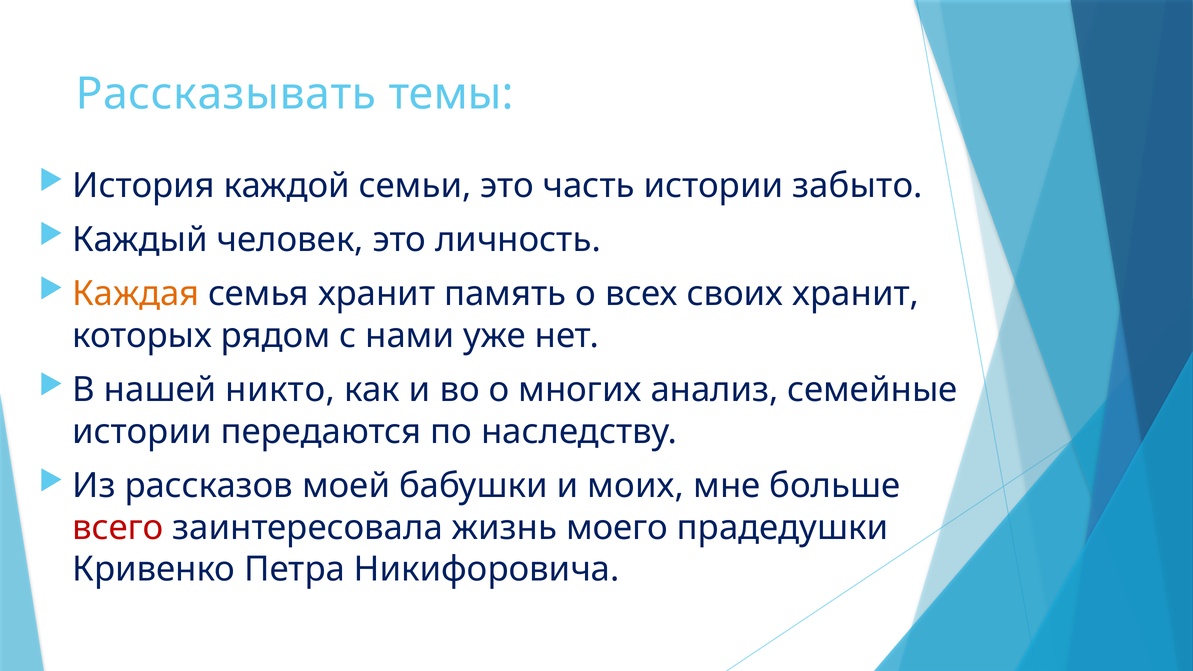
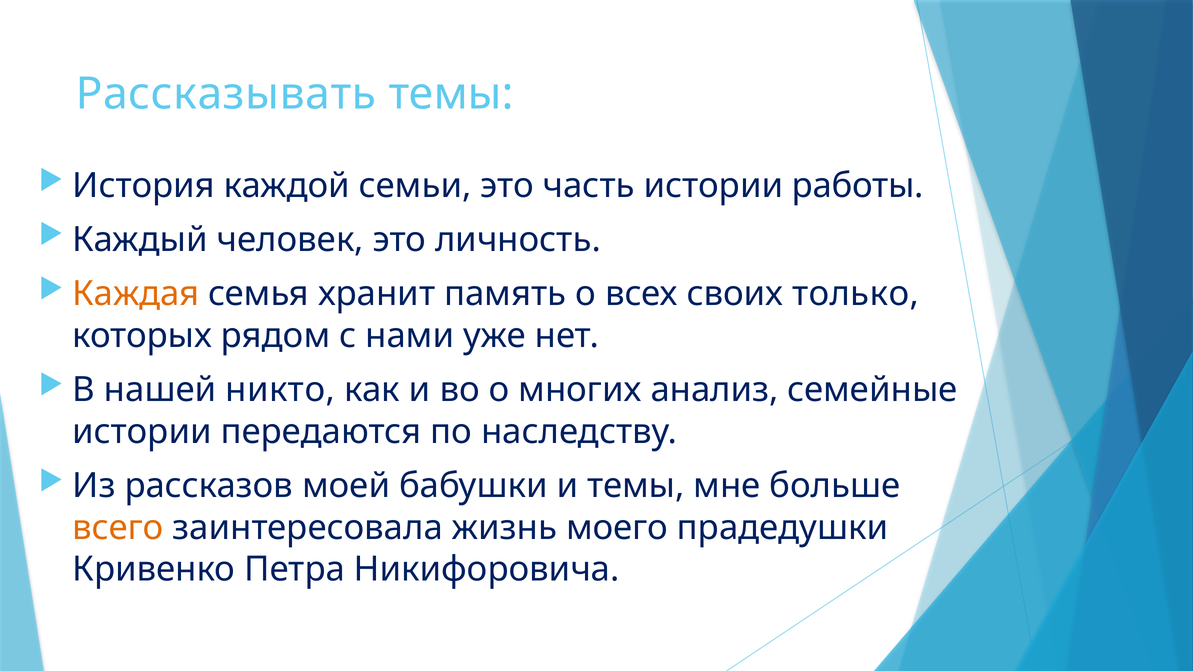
забыто: забыто -> работы (858, 186)
своих хранит: хранит -> только (856, 294)
и моих: моих -> темы (636, 486)
всего colour: red -> orange (118, 528)
